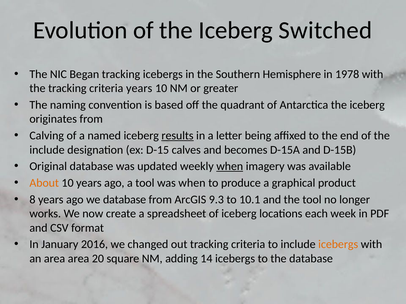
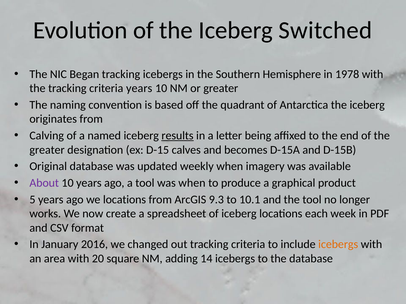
include: include -> greater (47, 150)
when underline: present -> none (230, 167)
About colour: orange -> purple (44, 183)
8: 8 -> 5 (32, 200)
we database: database -> locations (125, 200)
area area: area -> with (79, 259)
